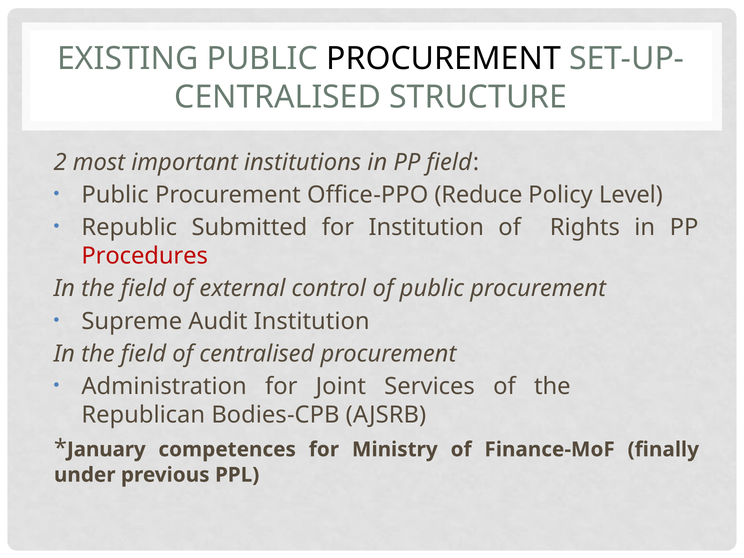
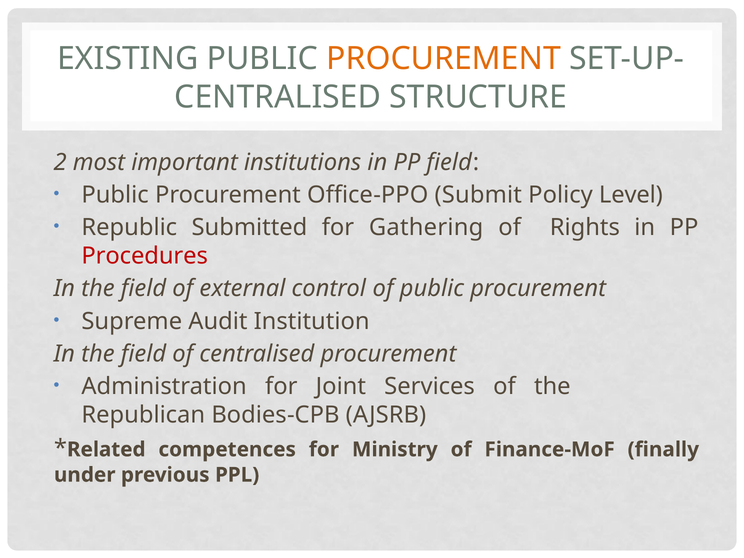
PROCUREMENT colour: black -> orange (444, 58)
Reduce: Reduce -> Submit (478, 195)
for Institution: Institution -> Gathering (426, 227)
January: January -> Related (106, 449)
